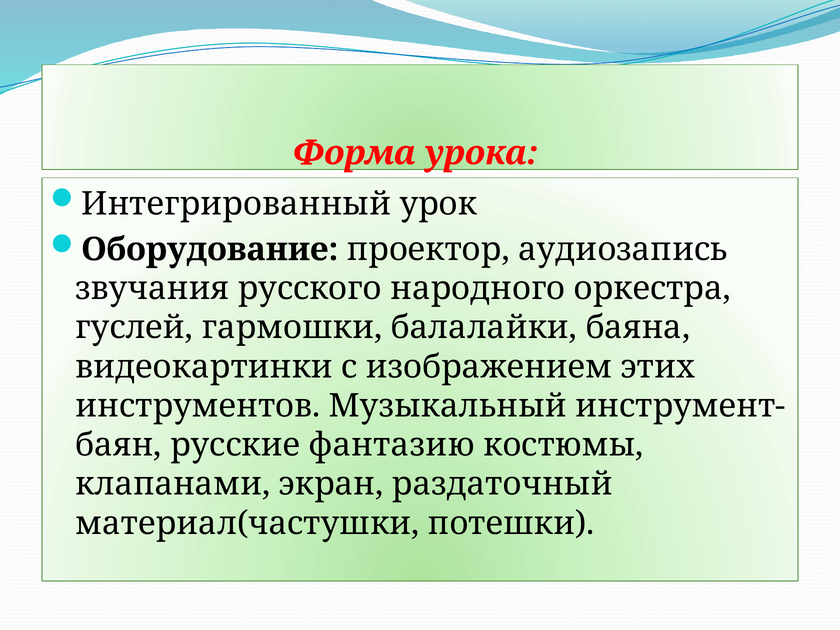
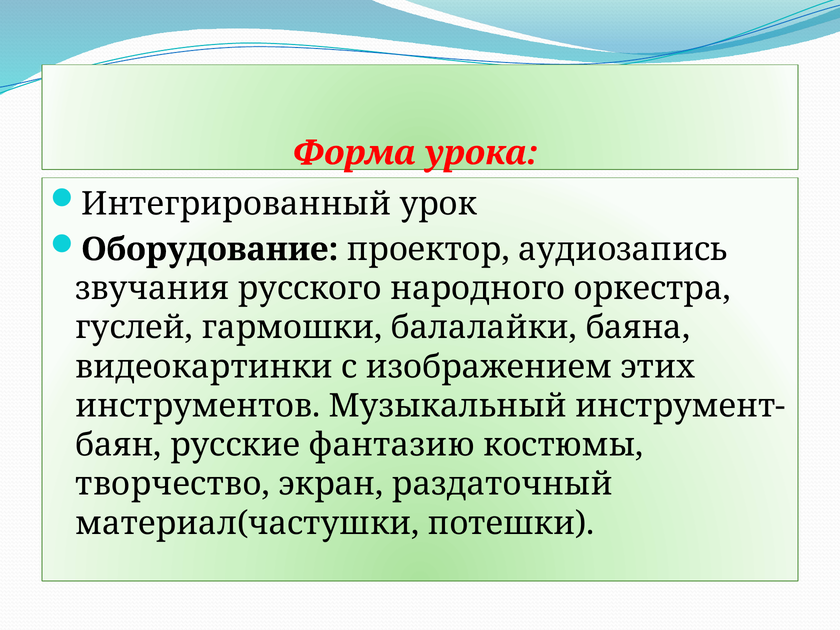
клапанами: клапанами -> творчество (173, 484)
